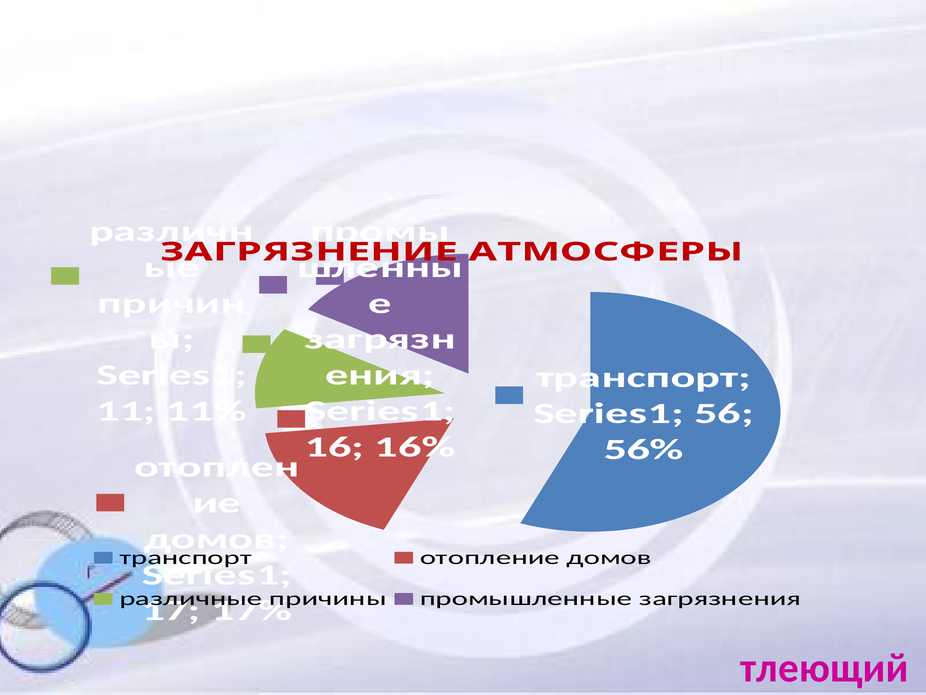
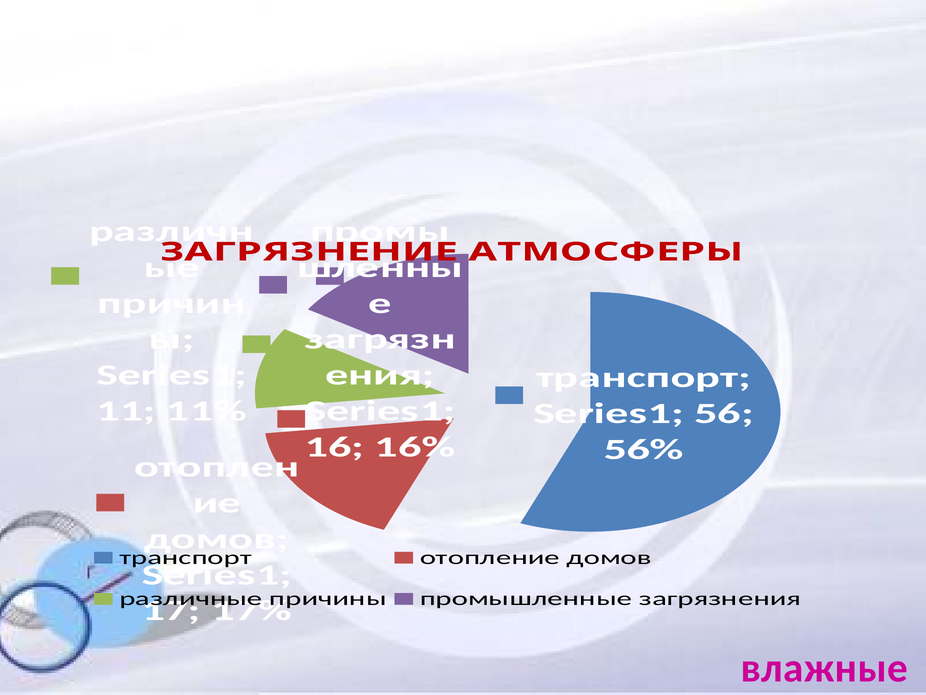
тлеющий: тлеющий -> влажные (824, 668)
